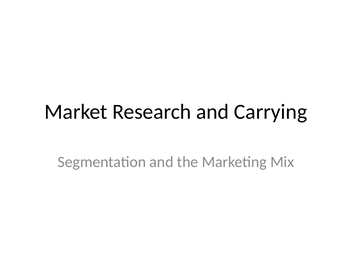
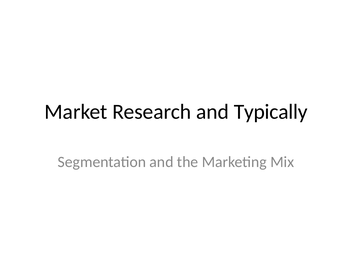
Carrying: Carrying -> Typically (271, 112)
